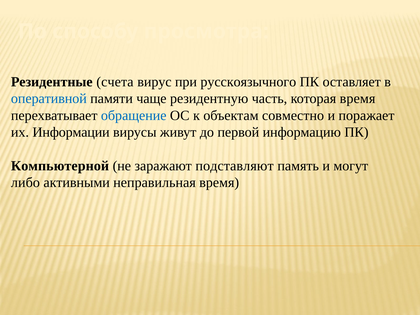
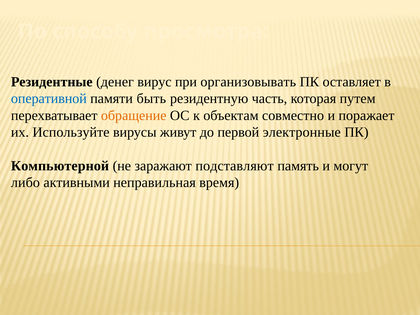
счета: счета -> денег (115, 82)
русскоязычного: русскоязычного -> организовывать (248, 82)
чаще: чаще -> быть (151, 99)
которая время: время -> путем (358, 99)
обращение colour: blue -> orange (134, 115)
Информации: Информации -> Используйте (71, 132)
информацию: информацию -> электронные (302, 132)
